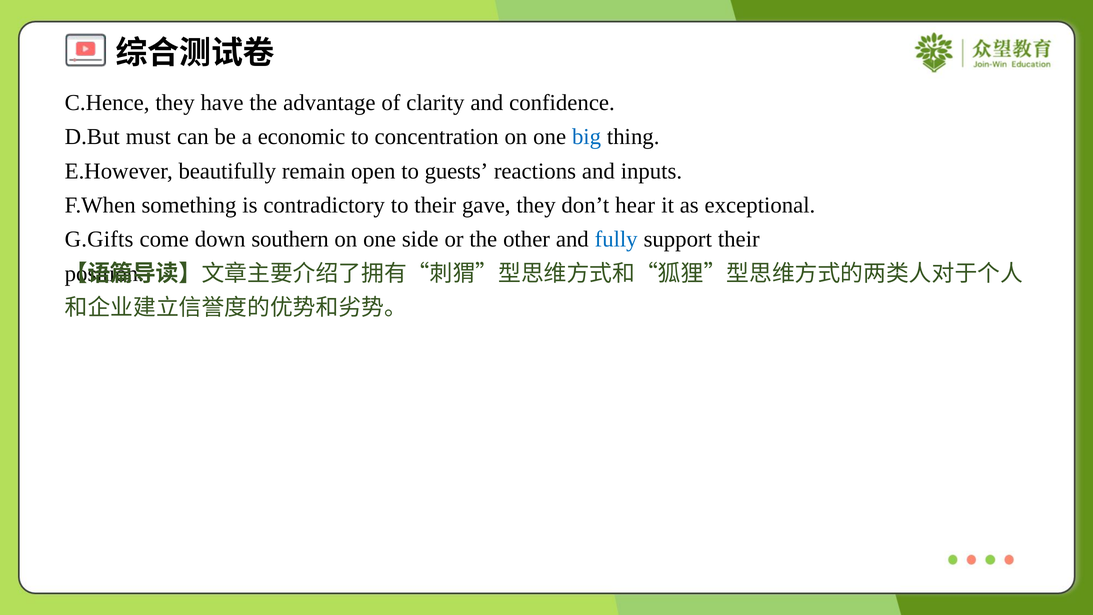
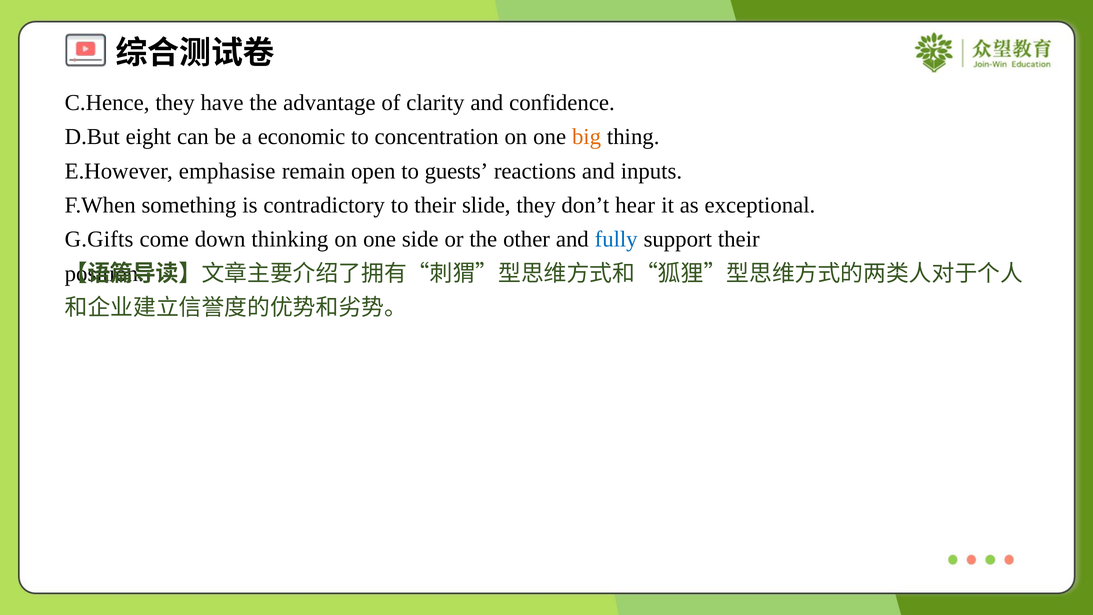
must: must -> eight (148, 137)
big colour: blue -> orange (587, 137)
beautifully: beautifully -> emphasise (227, 171)
gave: gave -> slide (486, 205)
southern: southern -> thinking (290, 239)
